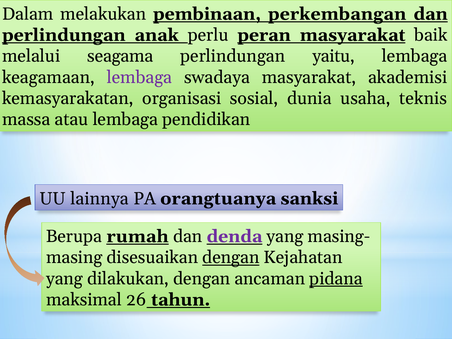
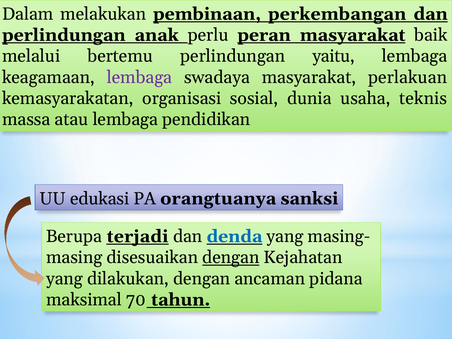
seagama: seagama -> bertemu (120, 56)
akademisi: akademisi -> perlakuan (408, 77)
lainnya: lainnya -> edukasi (100, 199)
rumah: rumah -> terjadi (138, 236)
denda colour: purple -> blue (234, 236)
pidana underline: present -> none (336, 279)
26: 26 -> 70 (136, 300)
